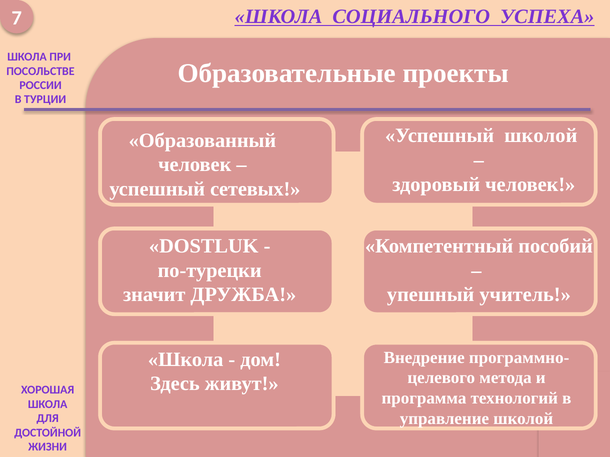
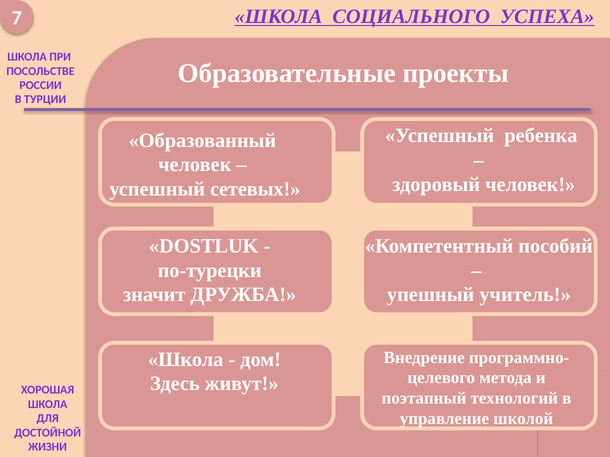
Успешный школой: школой -> ребенка (541, 136)
программа: программа -> поэтапный (424, 399)
